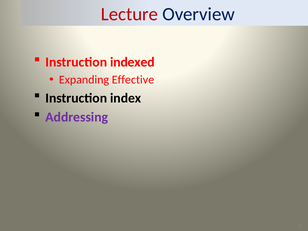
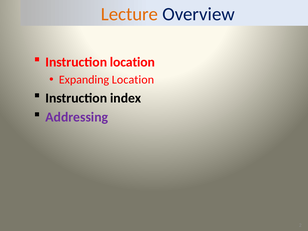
Lecture colour: red -> orange (130, 14)
Instruction indexed: indexed -> location (132, 62)
Expanding Effective: Effective -> Location (133, 80)
